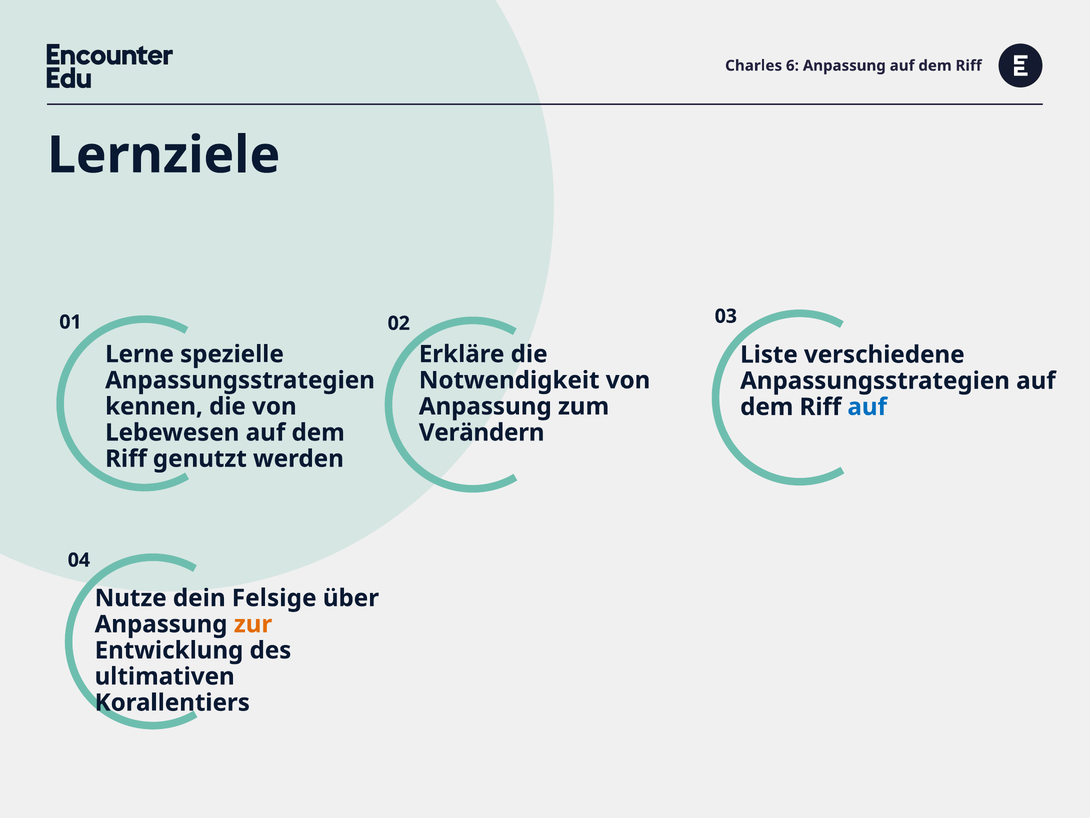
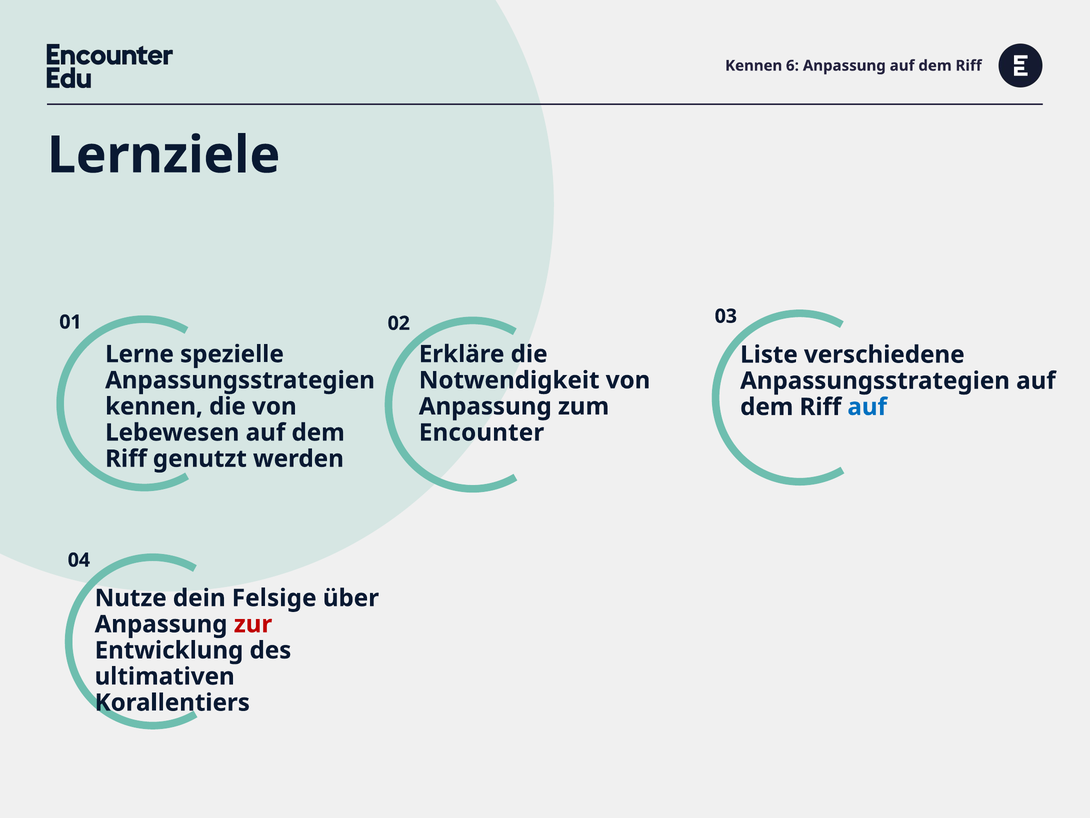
Charles: Charles -> Kennen (754, 66)
Verändern: Verändern -> Encounter (482, 432)
zur colour: orange -> red (253, 624)
